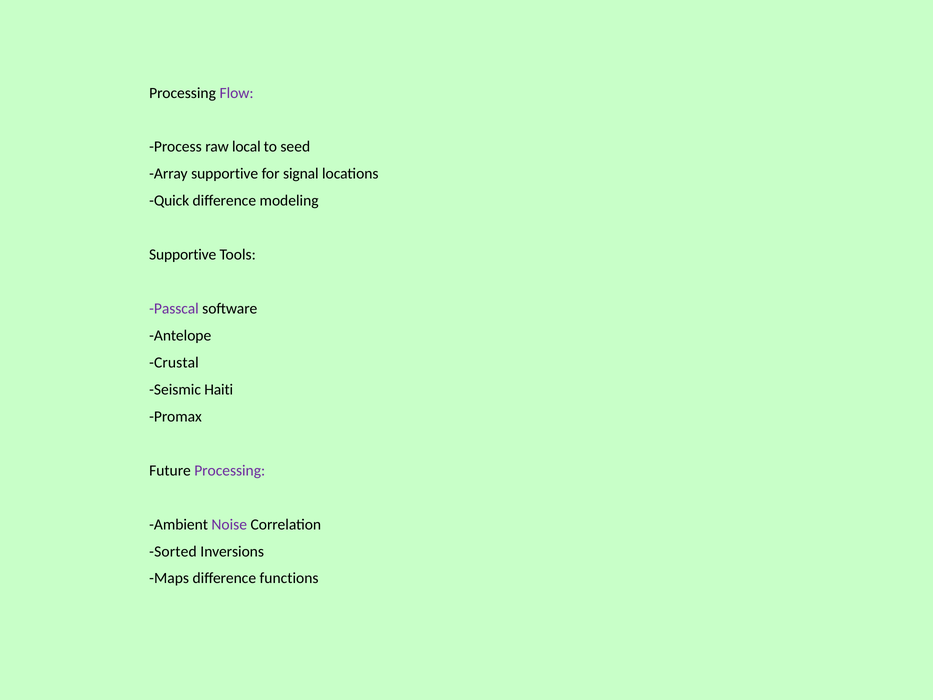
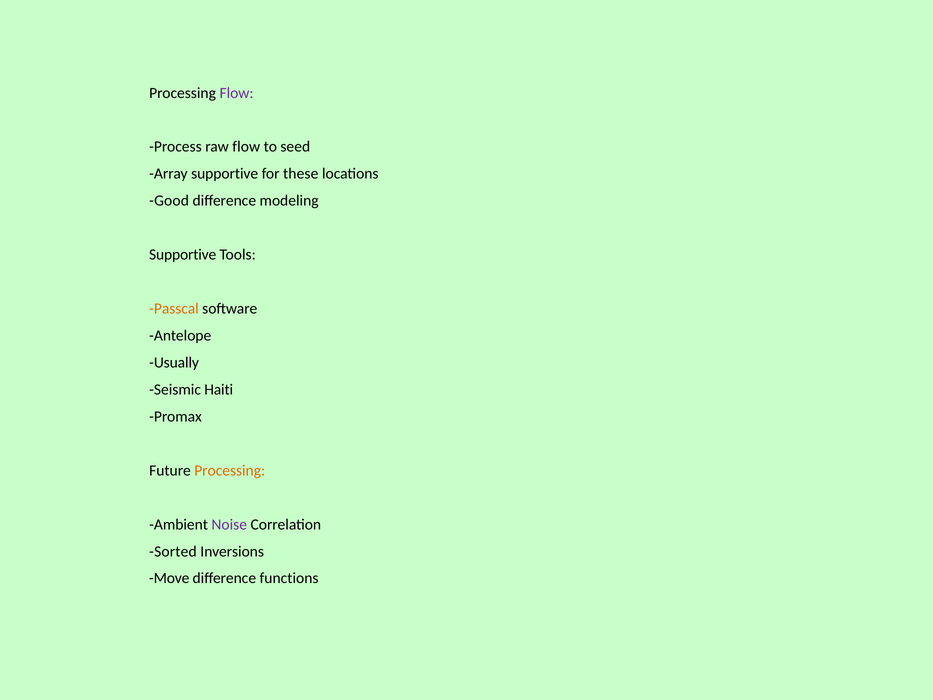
raw local: local -> flow (246, 147)
signal: signal -> these (301, 174)
Quick: Quick -> Good (169, 201)
Passcal colour: purple -> orange (174, 309)
Crustal: Crustal -> Usually (174, 362)
Processing colour: purple -> orange (230, 470)
Maps: Maps -> Move (169, 578)
